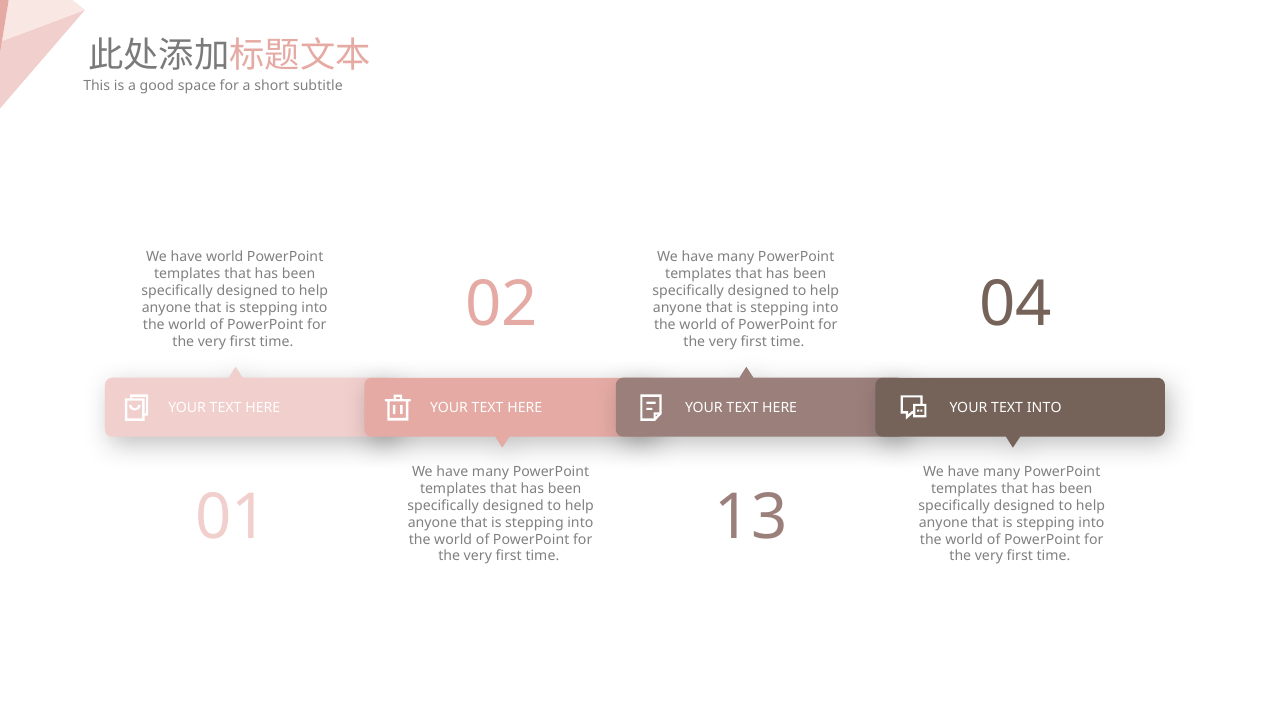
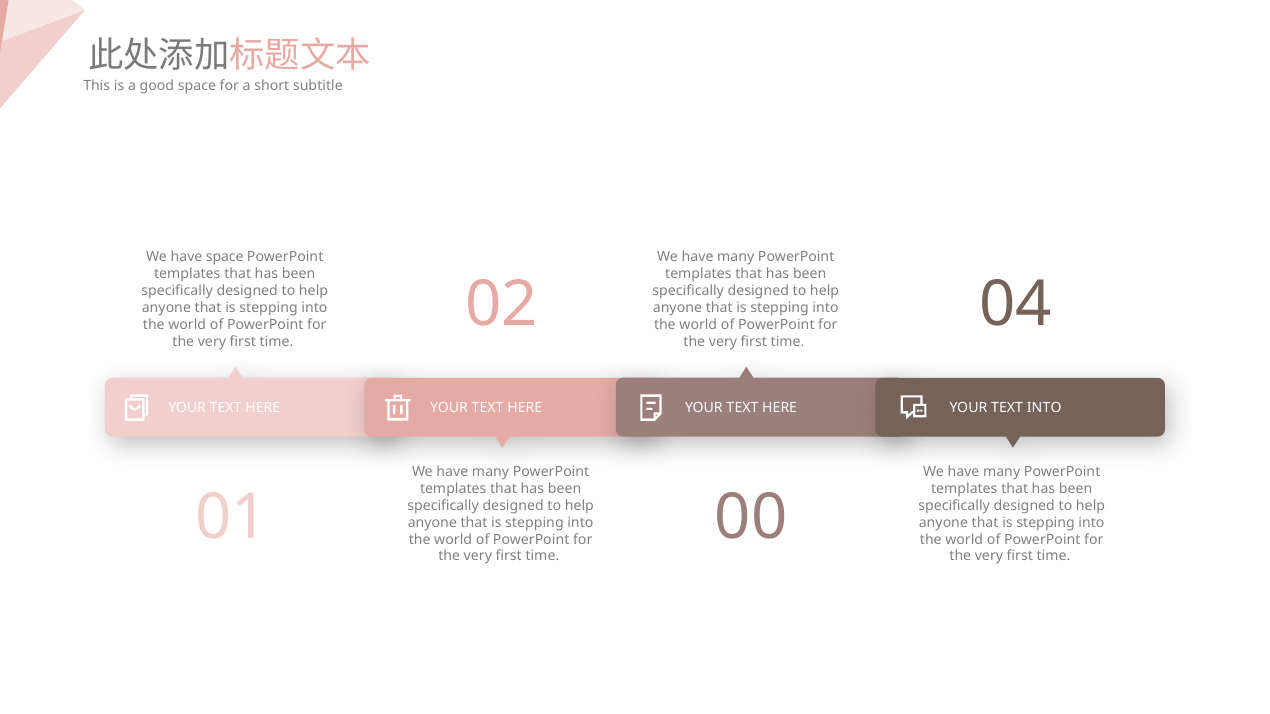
have world: world -> space (225, 257)
13: 13 -> 00 (751, 518)
